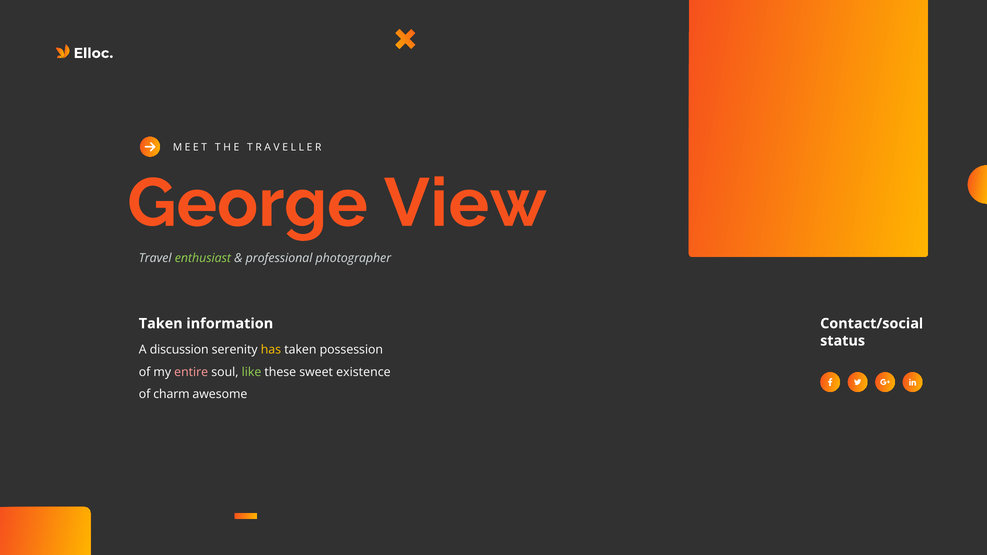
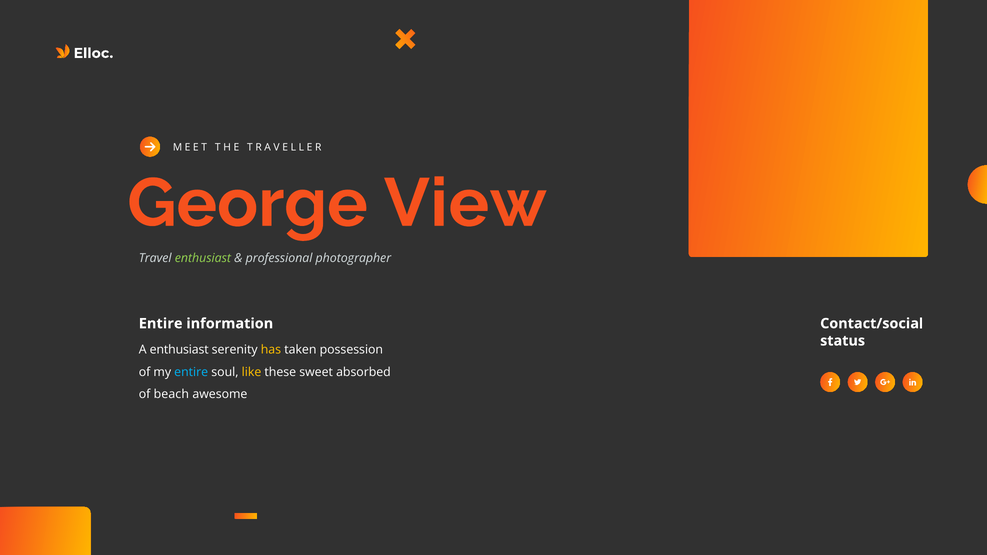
Taken: Taken -> Entire (161, 324)
A discussion: discussion -> enthusiast (179, 350)
entire colour: pink -> light blue (191, 372)
like colour: light green -> yellow (252, 372)
existence: existence -> absorbed (363, 372)
charm: charm -> beach (171, 394)
